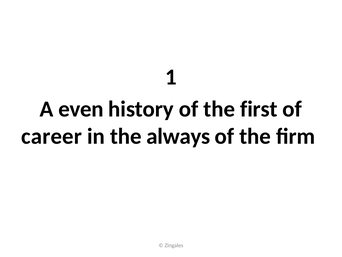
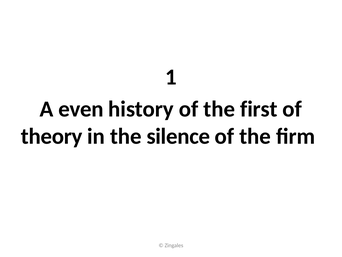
career: career -> theory (52, 136)
always: always -> silence (178, 136)
